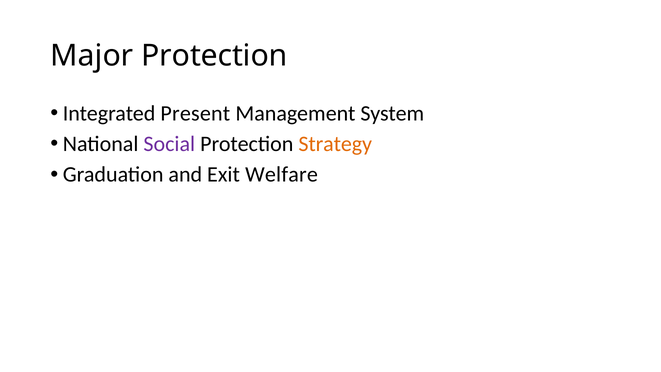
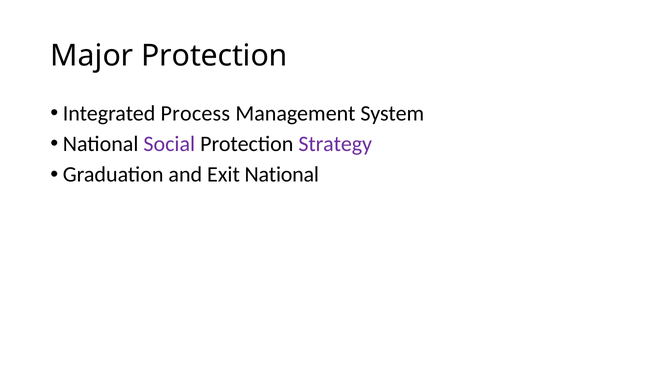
Present: Present -> Process (195, 113)
Strategy colour: orange -> purple (335, 144)
Exit Welfare: Welfare -> National (282, 175)
